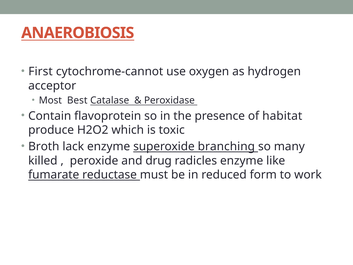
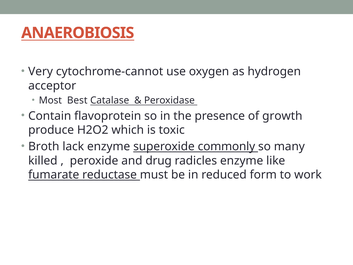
First: First -> Very (41, 71)
habitat: habitat -> growth (282, 116)
branching: branching -> commonly (226, 146)
